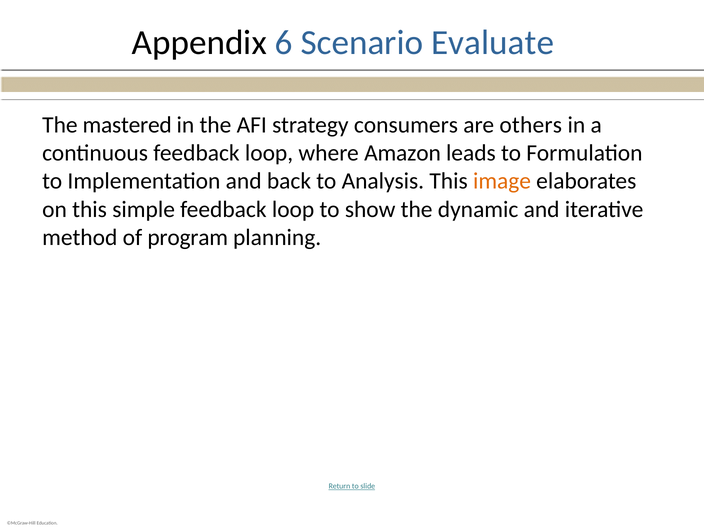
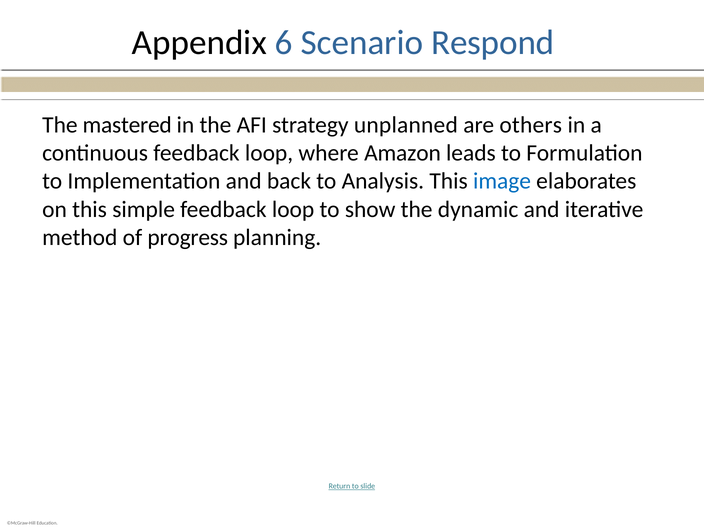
Evaluate: Evaluate -> Respond (493, 43)
consumers: consumers -> unplanned (406, 125)
image colour: orange -> blue (502, 181)
program: program -> progress (188, 237)
